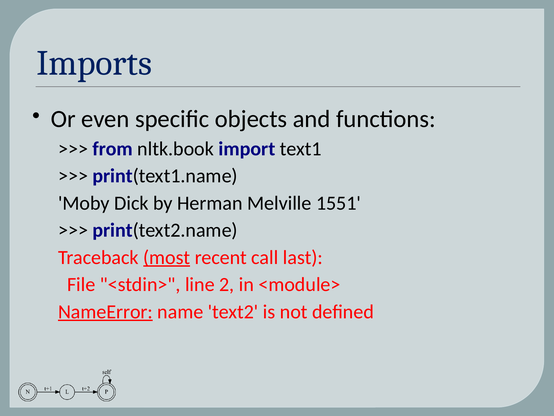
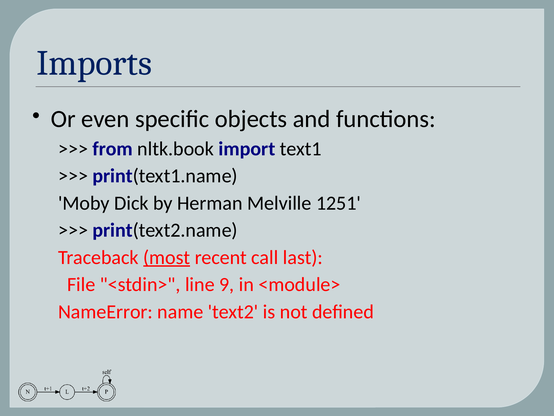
1551: 1551 -> 1251 (338, 203)
2: 2 -> 9 (227, 284)
NameError underline: present -> none (105, 311)
